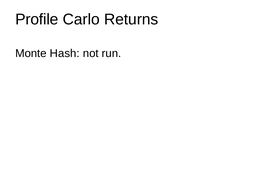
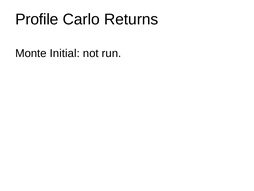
Hash: Hash -> Initial (65, 53)
